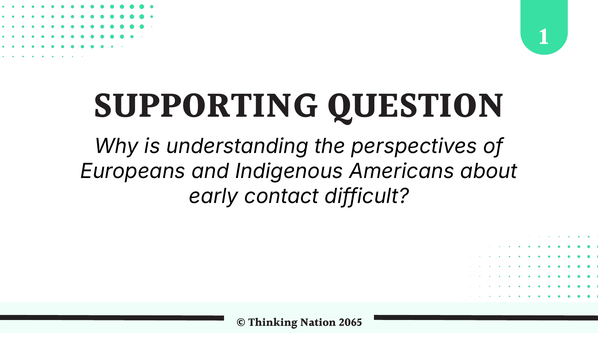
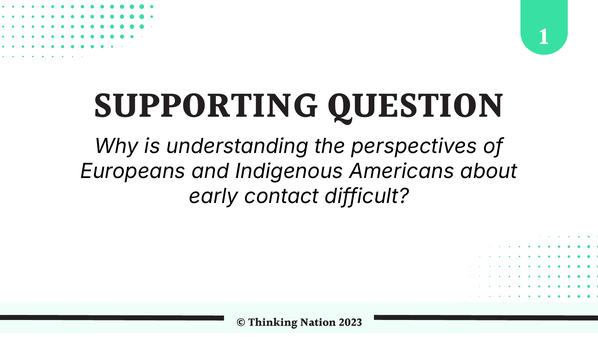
2065: 2065 -> 2023 (350, 322)
